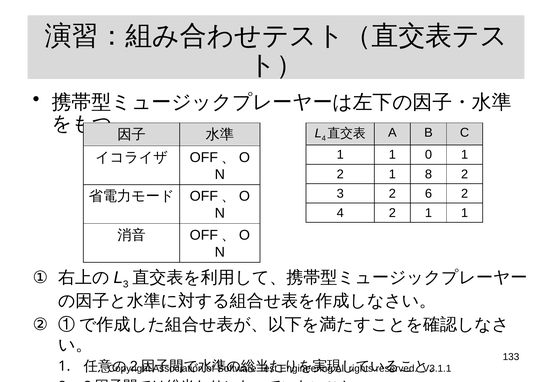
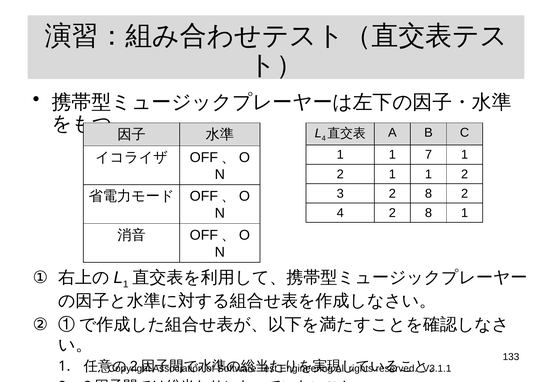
0: 0 -> 7 (428, 155)
2 1 8: 8 -> 1 (428, 174)
3 2 6: 6 -> 8 (428, 194)
4 2 1: 1 -> 8 (428, 213)
3: 3 -> 1 (126, 284)
